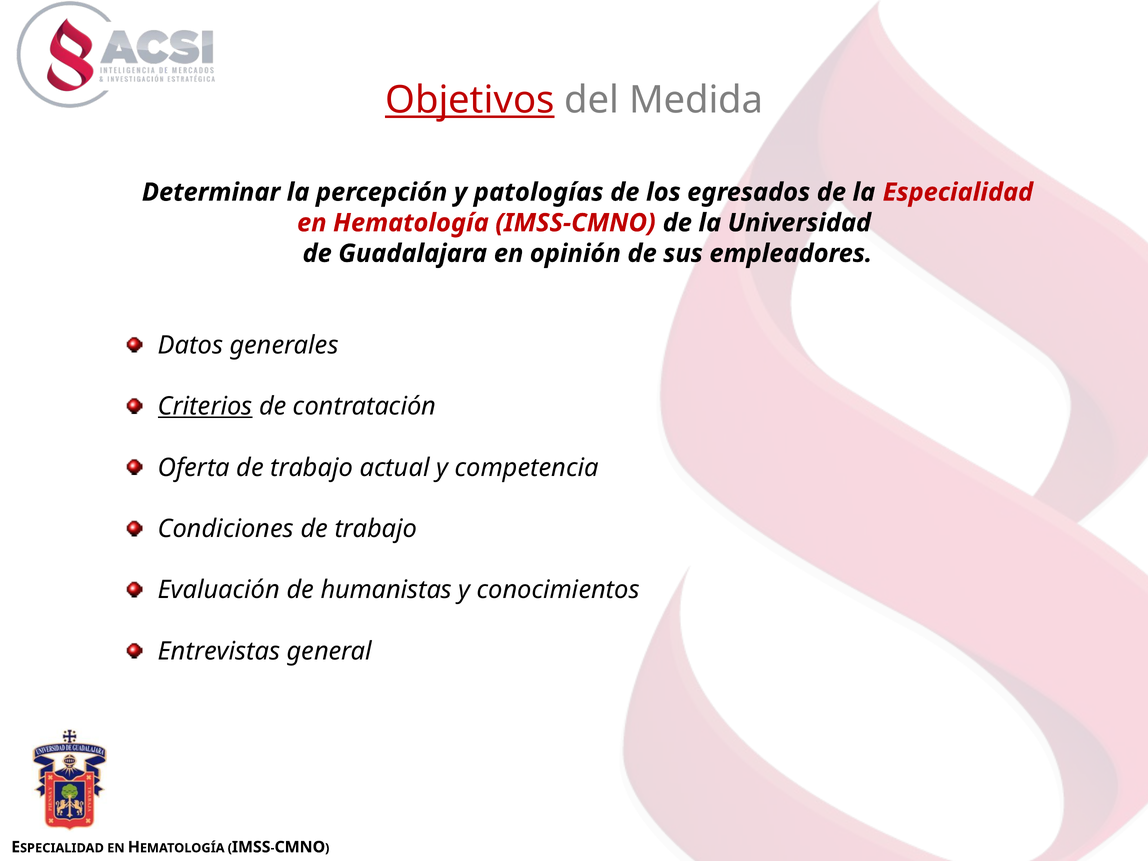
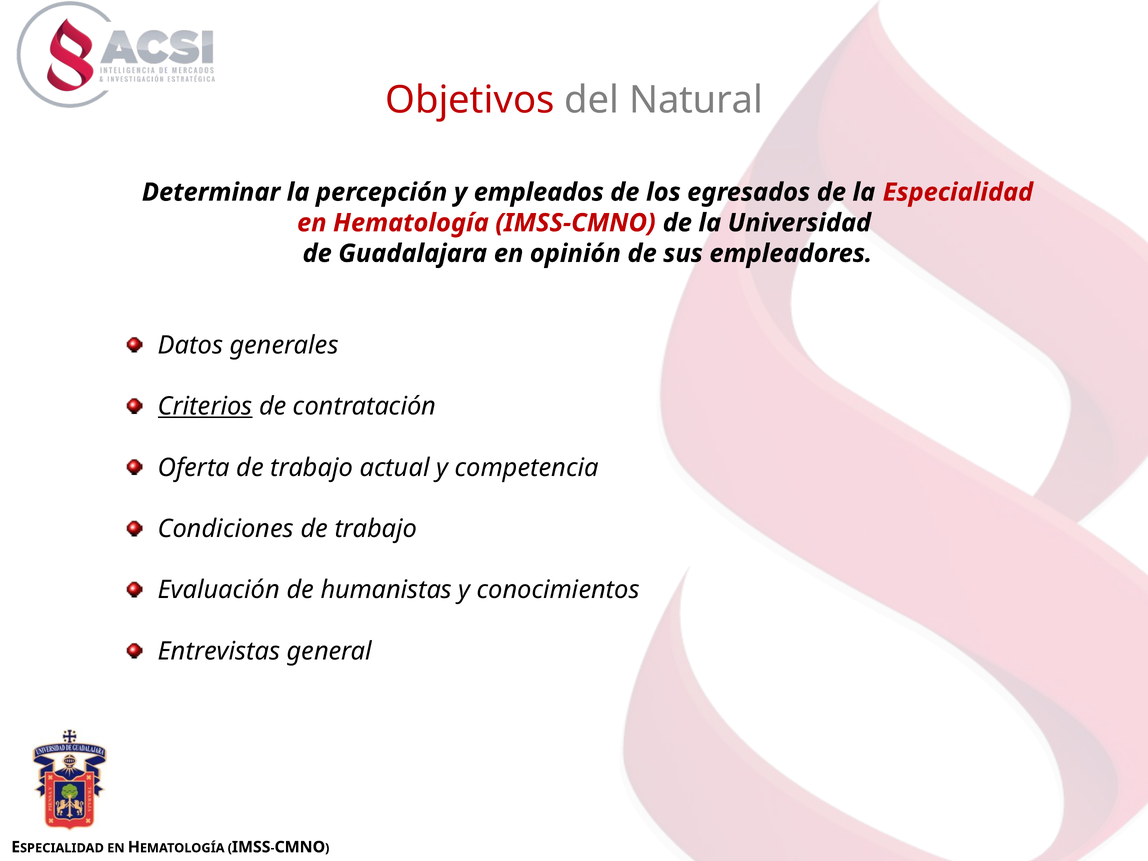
Objetivos underline: present -> none (470, 100)
Medida: Medida -> Natural (696, 100)
patologías: patologías -> empleados (539, 192)
